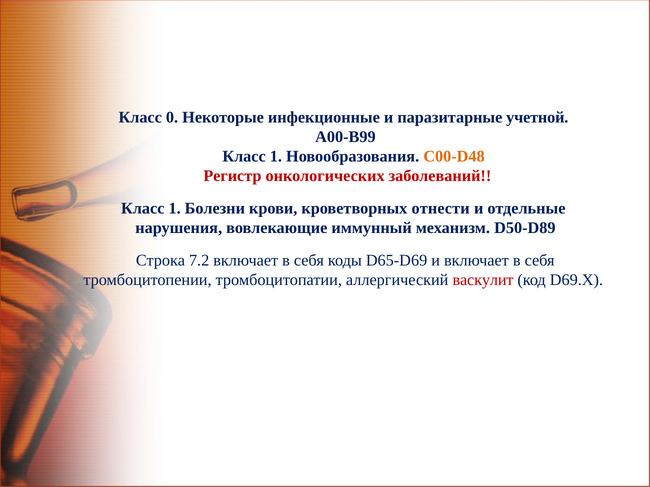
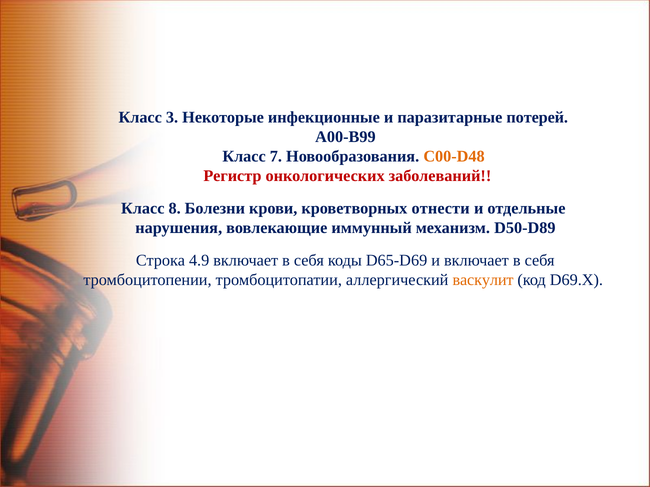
0: 0 -> 3 (172, 118)
учетной: учетной -> потерей (537, 118)
1: 1 -> 7 (276, 157)
1: 1 -> 8 (175, 209)
7.2: 7.2 -> 4.9 (199, 261)
васкулит colour: red -> orange (483, 280)
